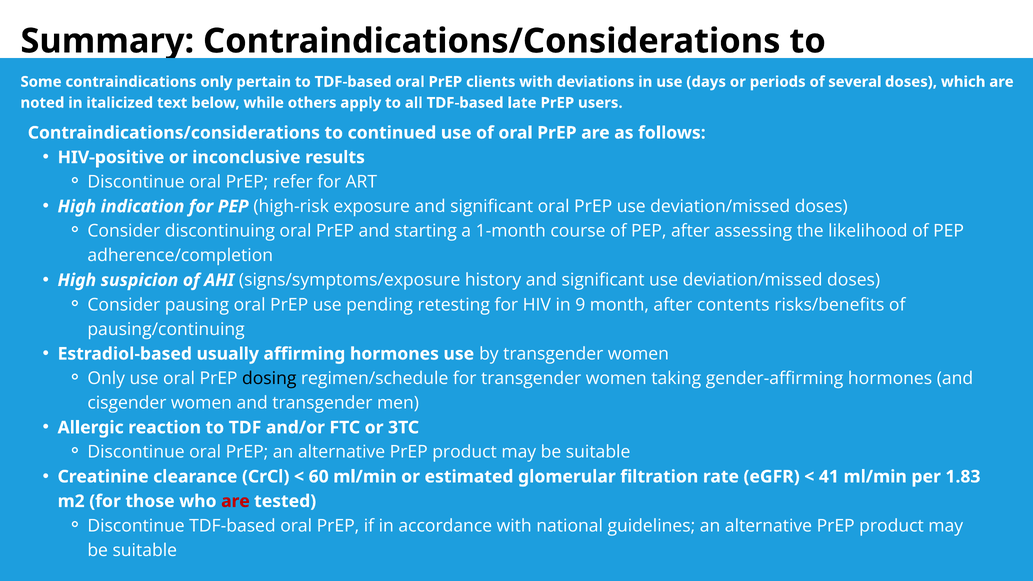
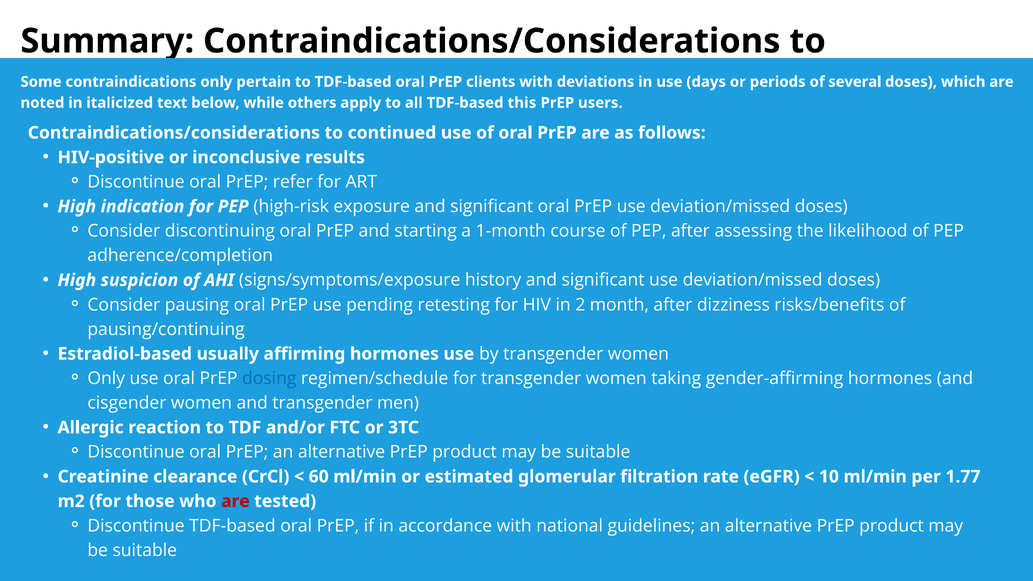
late: late -> this (522, 103)
9: 9 -> 2 (580, 305)
contents: contents -> dizziness (733, 305)
dosing colour: black -> blue (269, 378)
41: 41 -> 10 (829, 477)
1.83: 1.83 -> 1.77 (963, 477)
